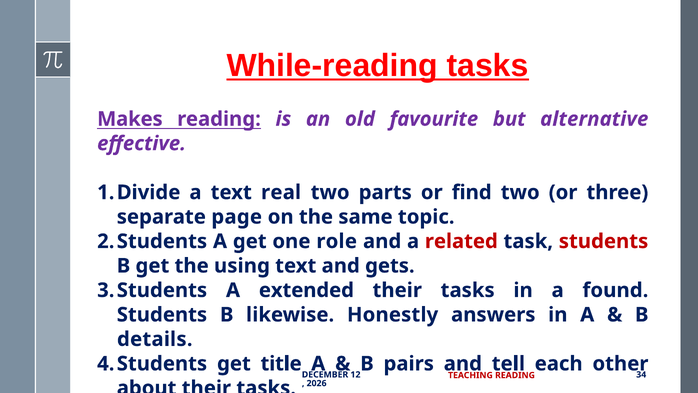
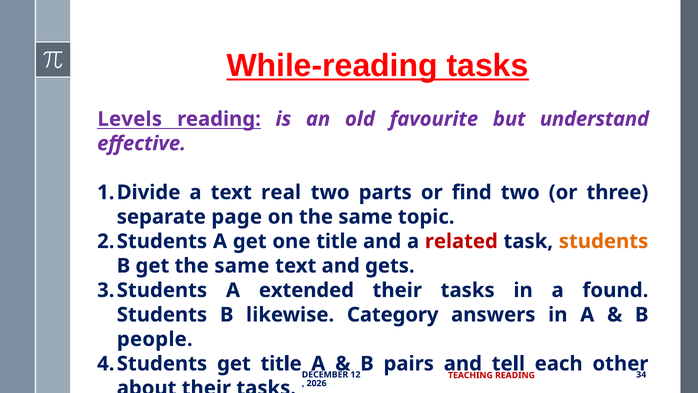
Makes: Makes -> Levels (130, 119)
alternative: alternative -> understand (594, 119)
one role: role -> title (337, 241)
students colour: red -> orange (604, 241)
get the using: using -> same (242, 266)
Honestly: Honestly -> Category (393, 314)
details: details -> people (155, 339)
